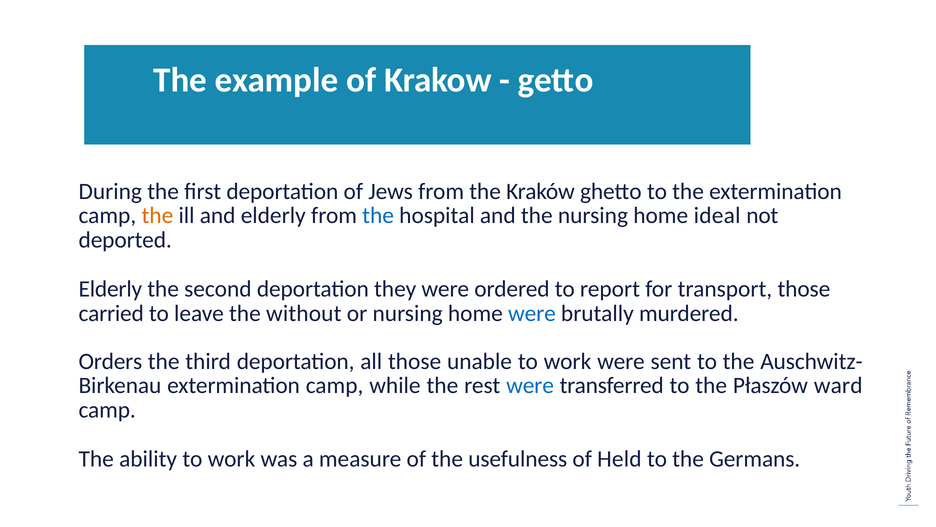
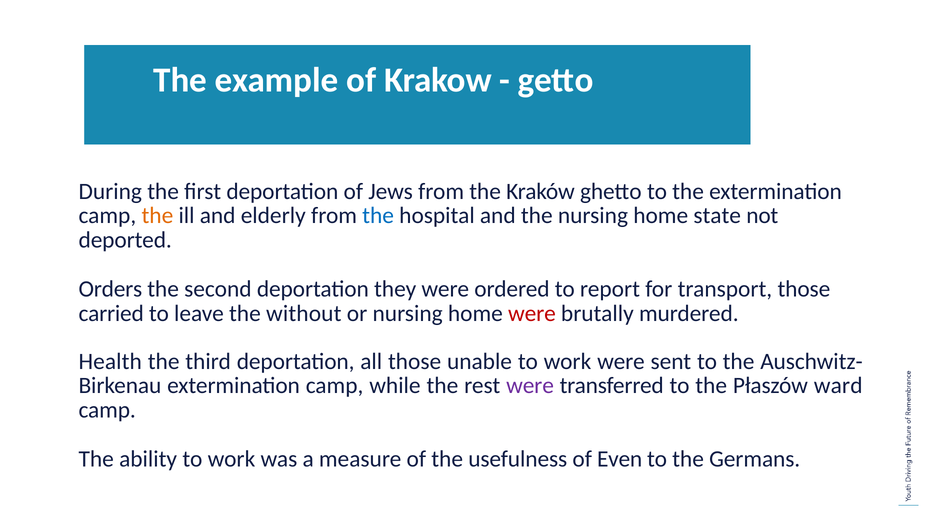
ideal: ideal -> state (717, 216)
Elderly: Elderly -> Orders (110, 289)
were colour: blue -> red (532, 313)
Orders: Orders -> Health (110, 361)
were colour: blue -> purple (530, 385)
Held: Held -> Even (620, 459)
